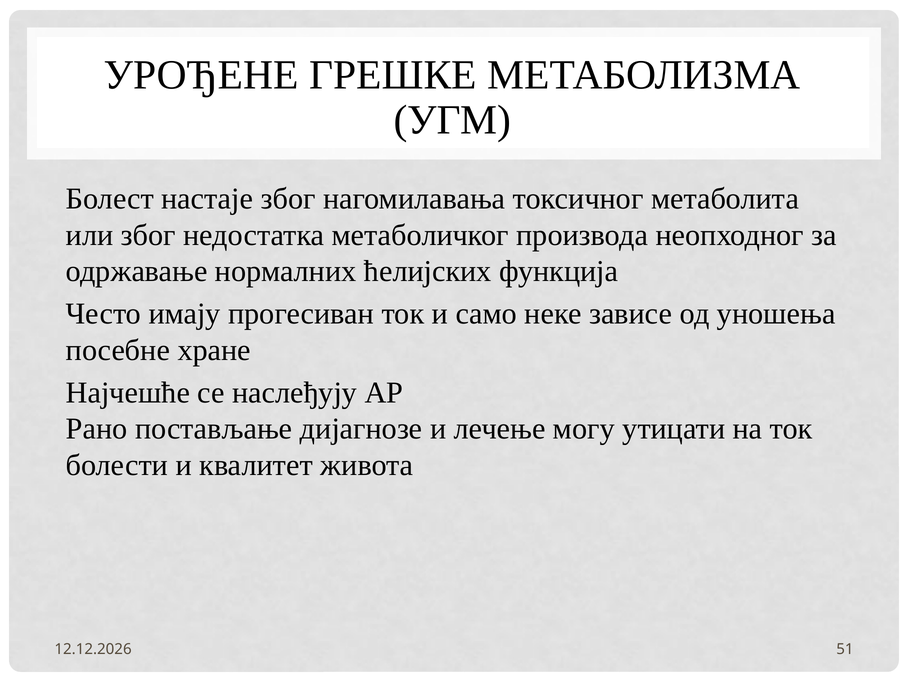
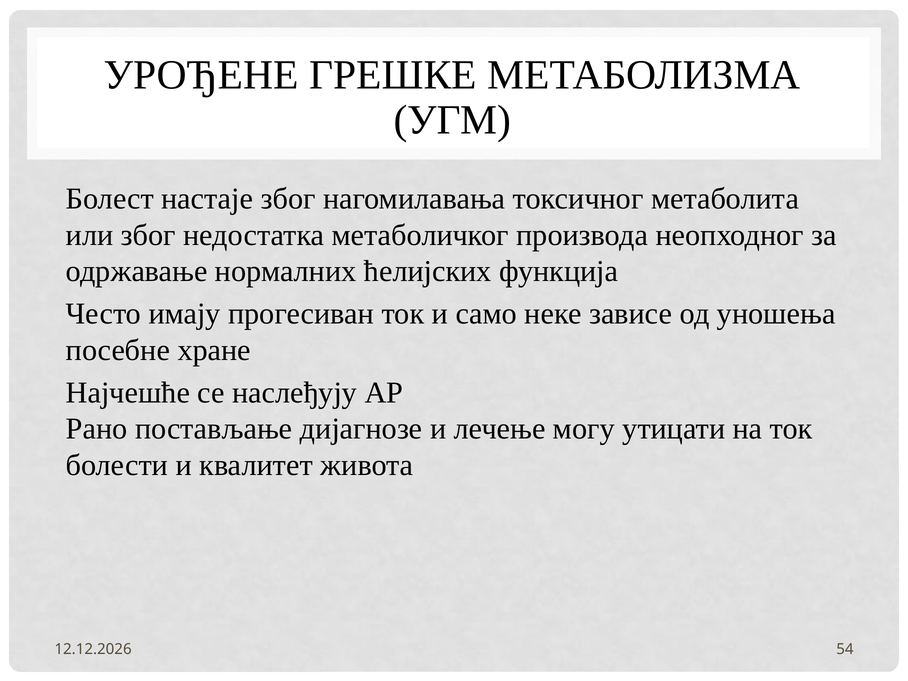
51: 51 -> 54 (845, 649)
